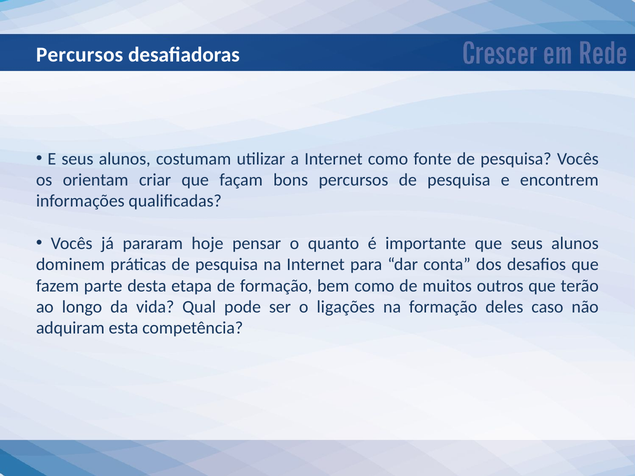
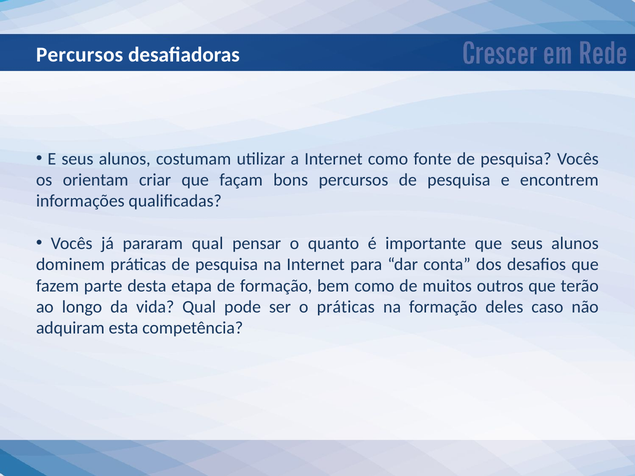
pararam hoje: hoje -> qual (208, 244)
o ligações: ligações -> práticas (346, 307)
